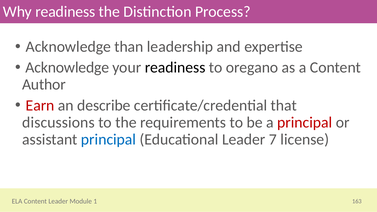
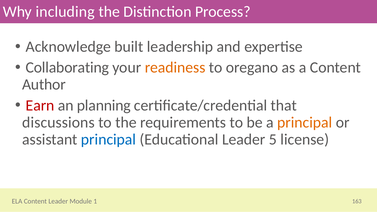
Why readiness: readiness -> including (65, 12)
than: than -> built (129, 47)
Acknowledge: Acknowledge -> Collaborating (67, 68)
readiness colour: black -> orange (175, 68)
describe: describe -> planning (104, 105)
principal colour: red -> orange (305, 122)
7: 7 -> 5 (273, 139)
